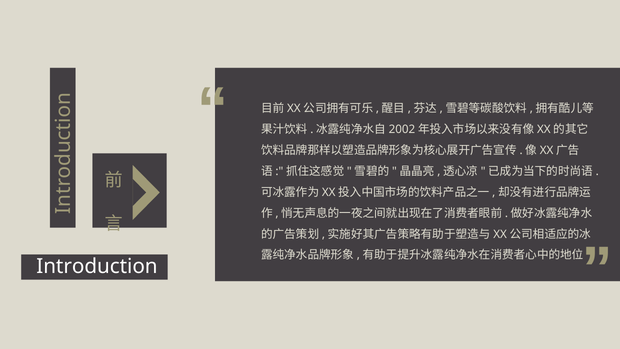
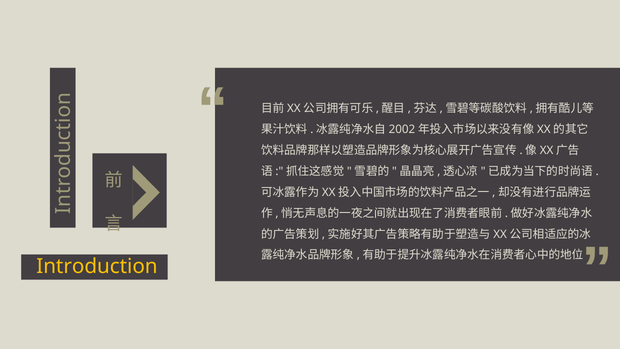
Introduction colour: white -> yellow (97, 266)
